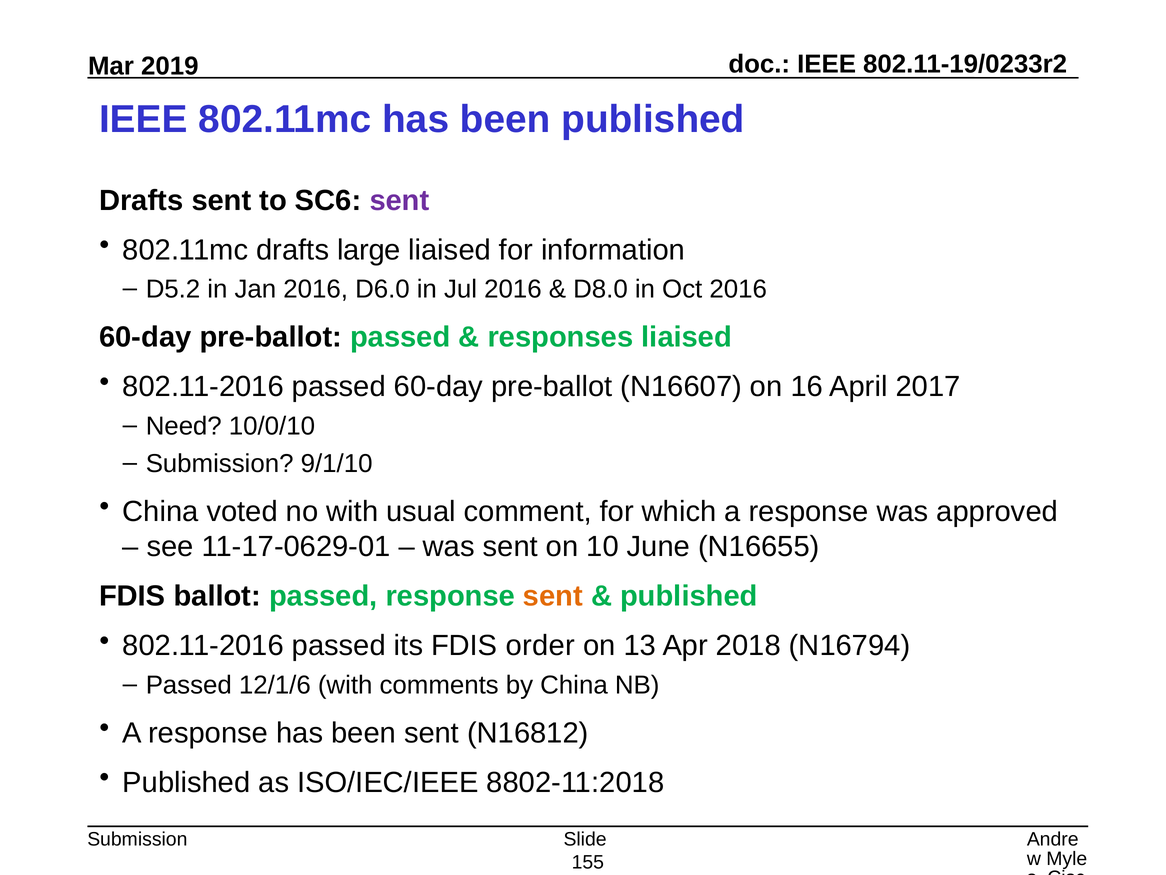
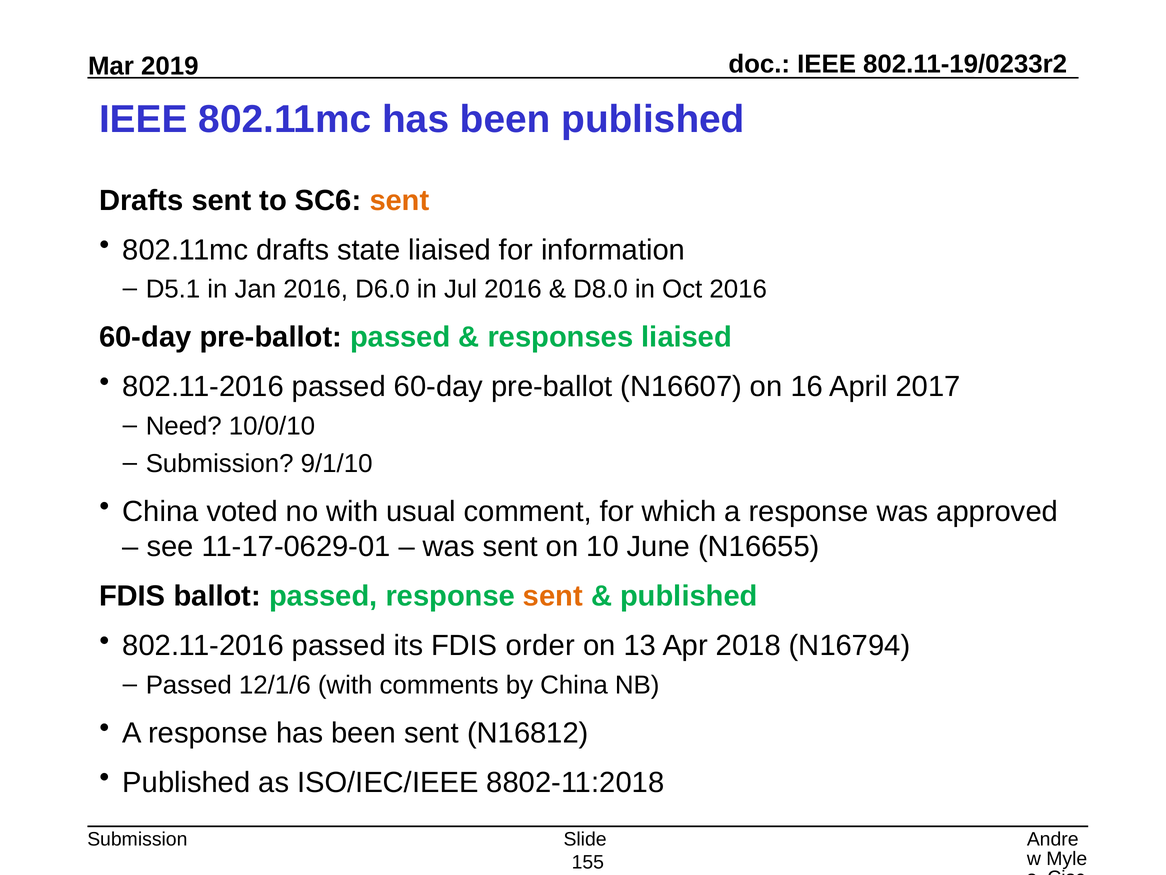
sent colour: purple -> orange (399, 200)
large: large -> state (369, 250)
D5.2: D5.2 -> D5.1 (173, 289)
